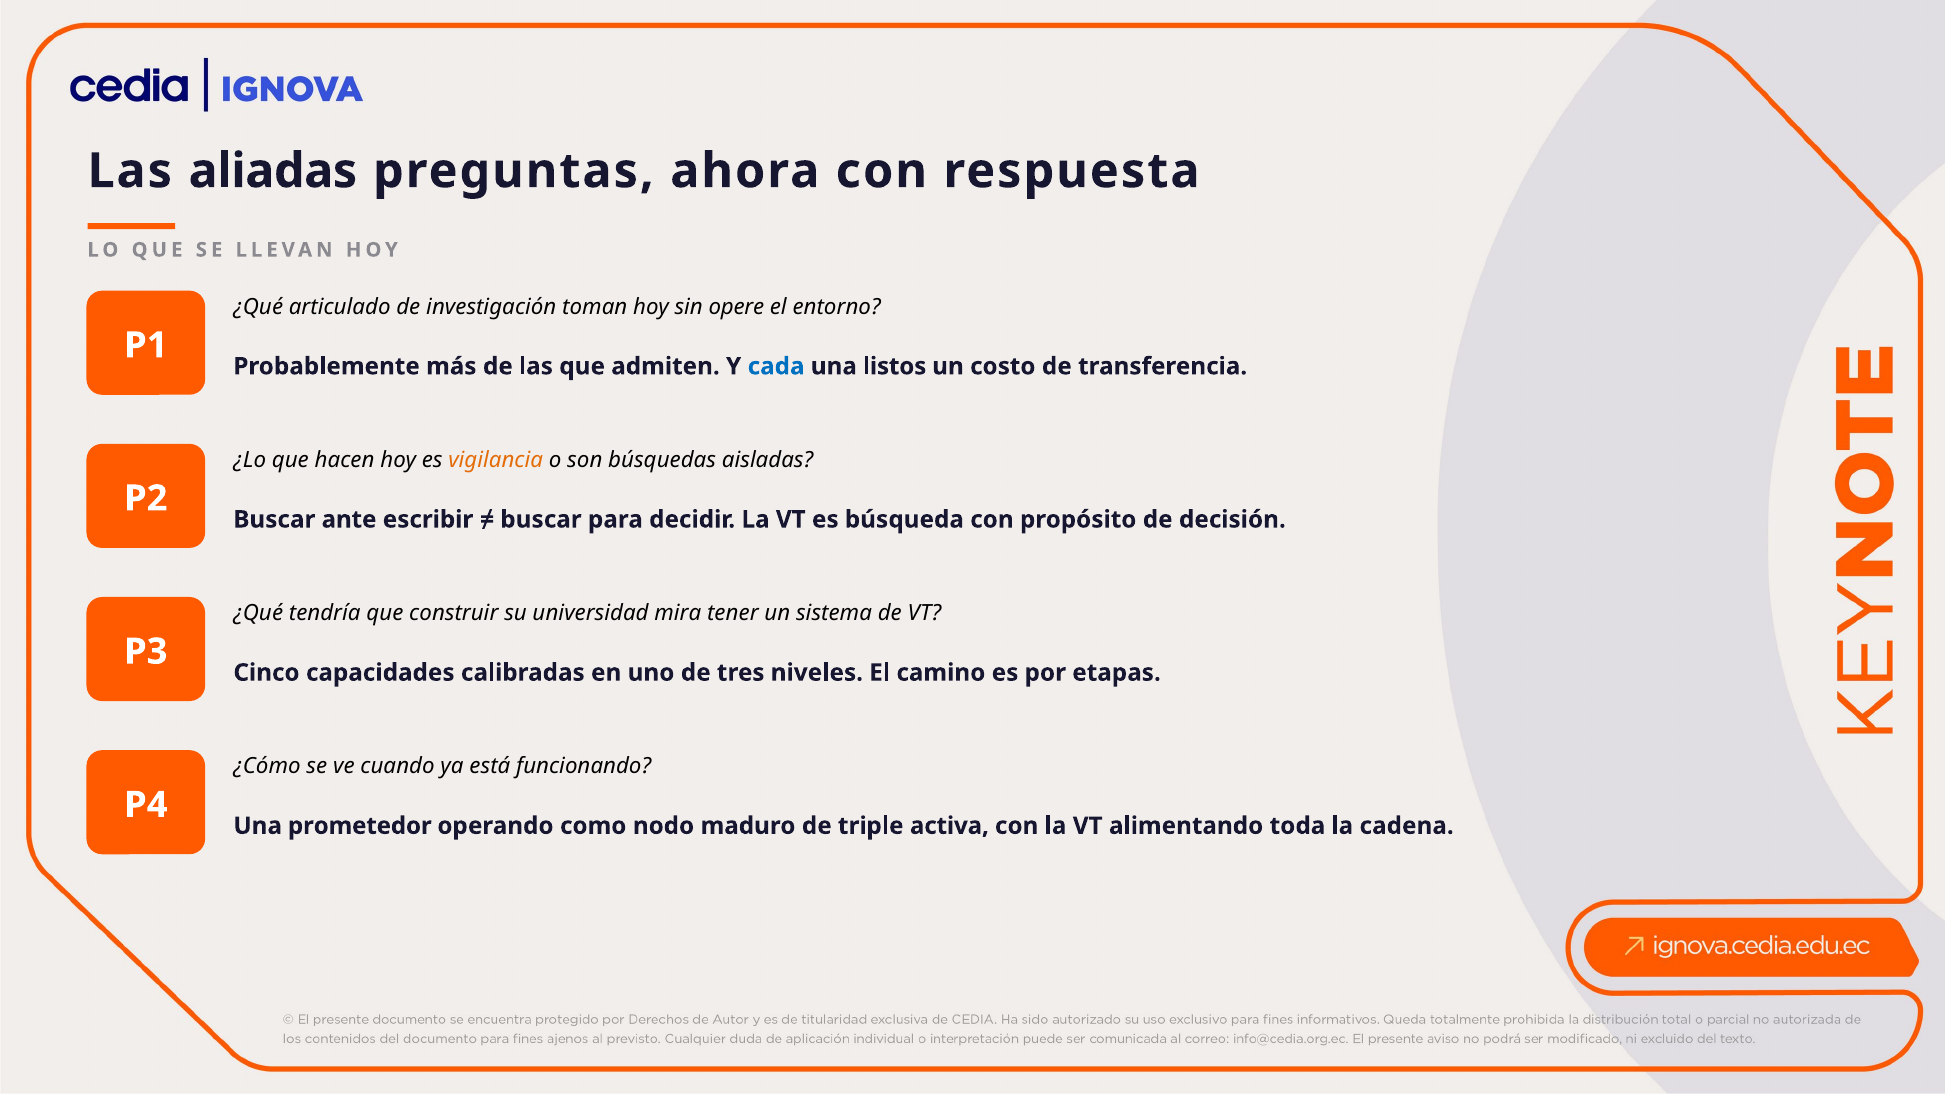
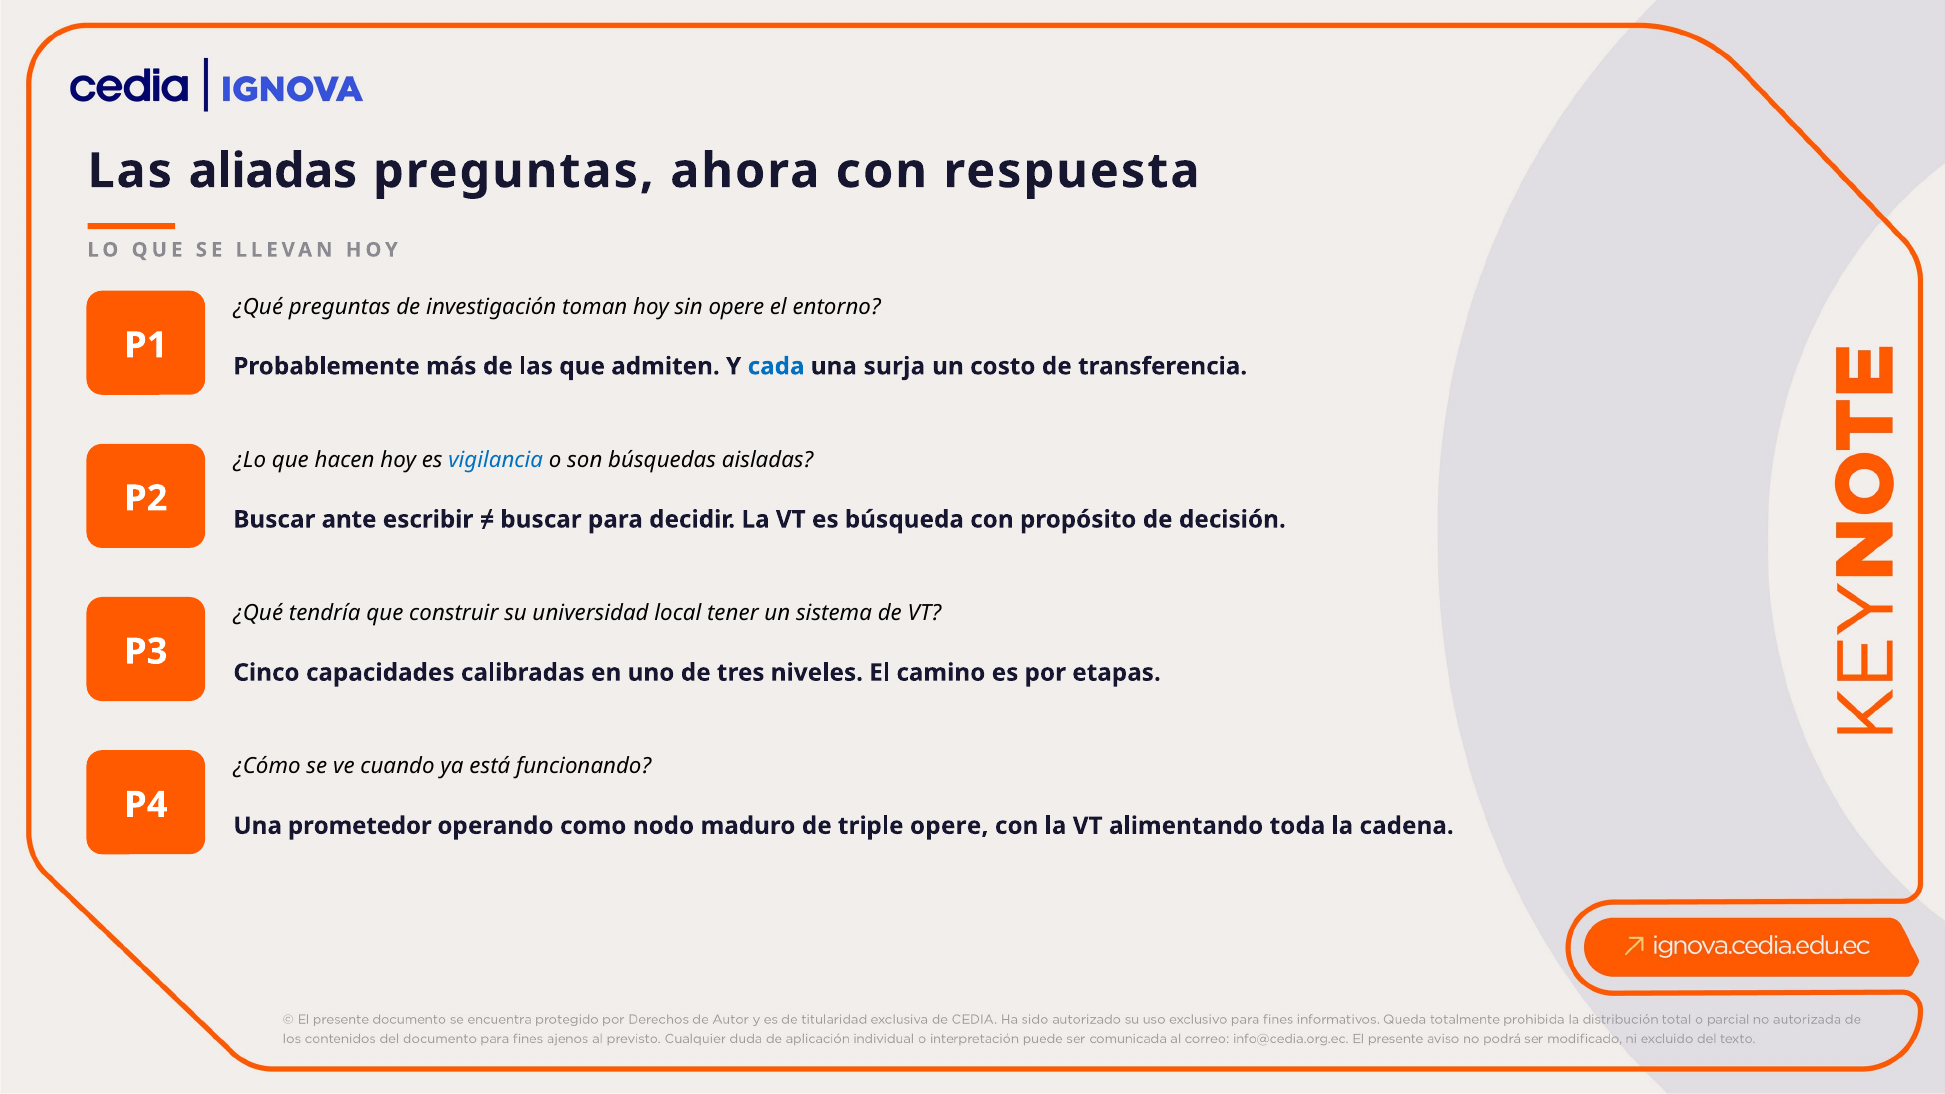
¿Qué articulado: articulado -> preguntas (340, 307)
listos: listos -> surja (894, 366)
vigilancia colour: orange -> blue (496, 460)
mira: mira -> local (678, 613)
triple activa: activa -> opere (949, 826)
